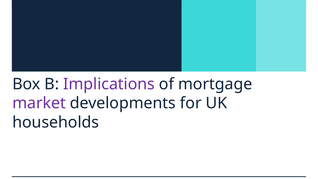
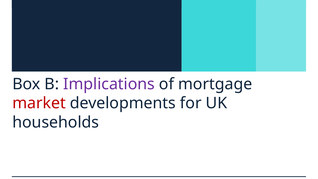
market colour: purple -> red (39, 103)
